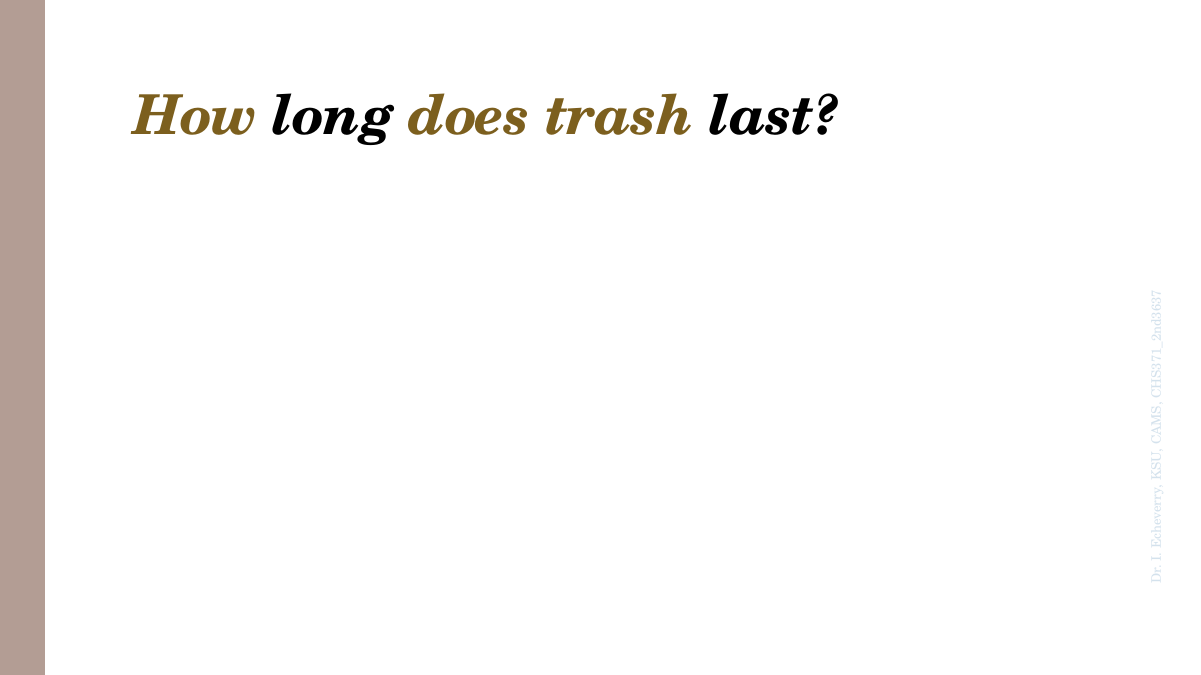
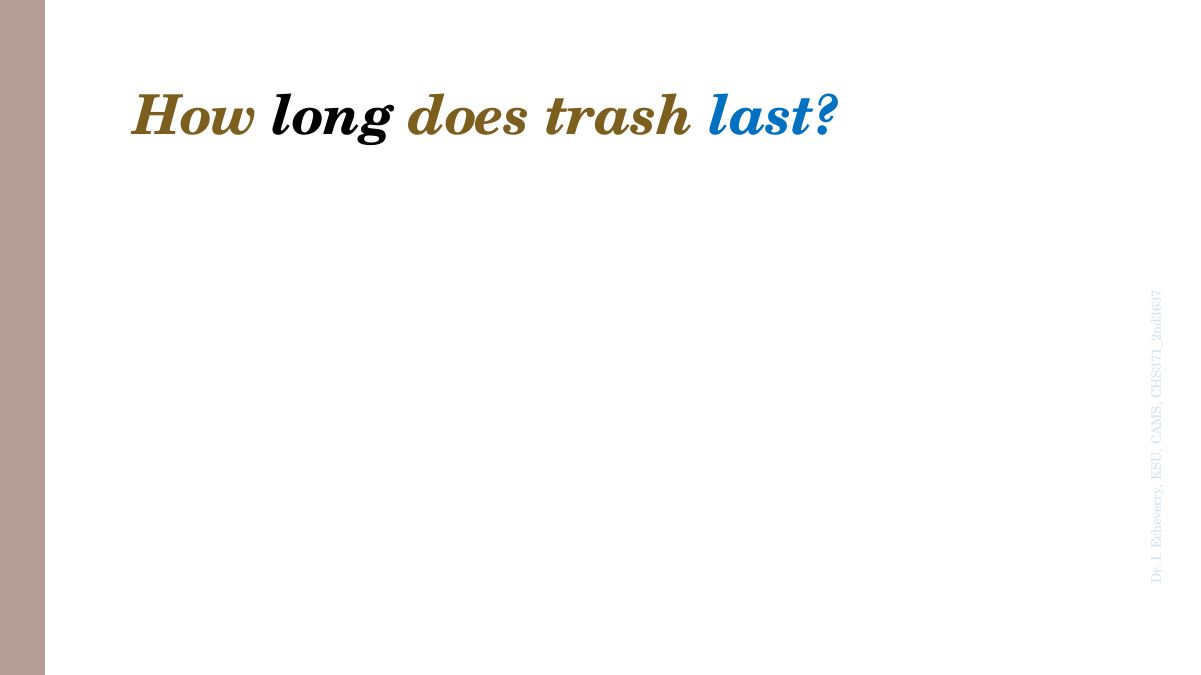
last colour: black -> blue (774, 116)
